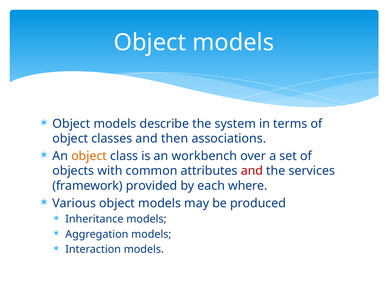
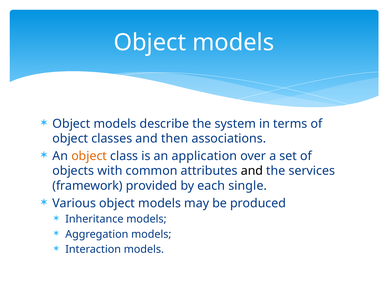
workbench: workbench -> application (204, 156)
and colour: red -> black (252, 171)
where: where -> single (248, 186)
